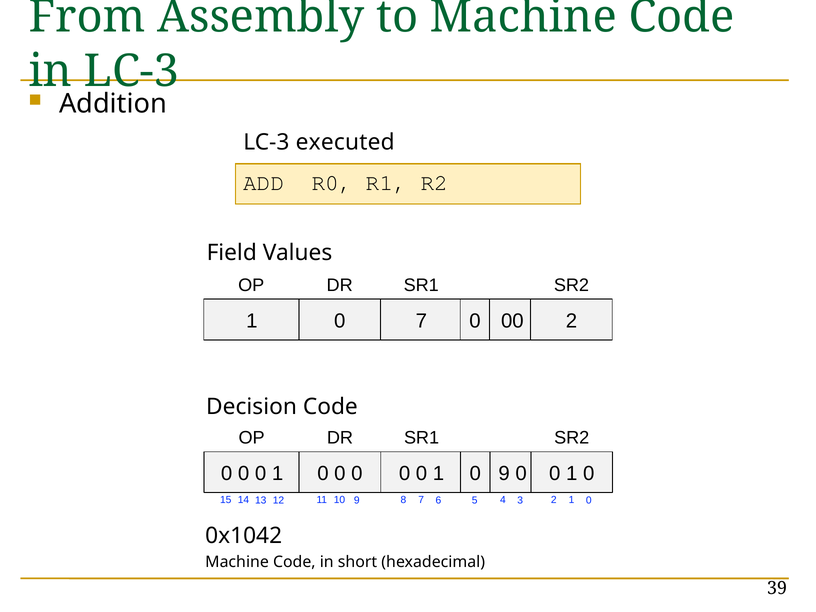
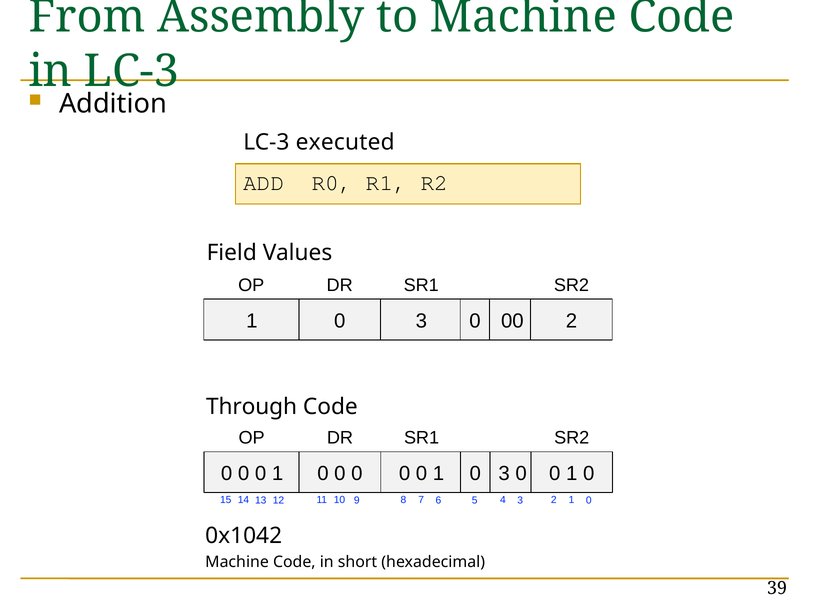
7: 7 -> 3 (421, 321)
Decision: Decision -> Through (252, 407)
0 1 0 9: 9 -> 3 (504, 474)
